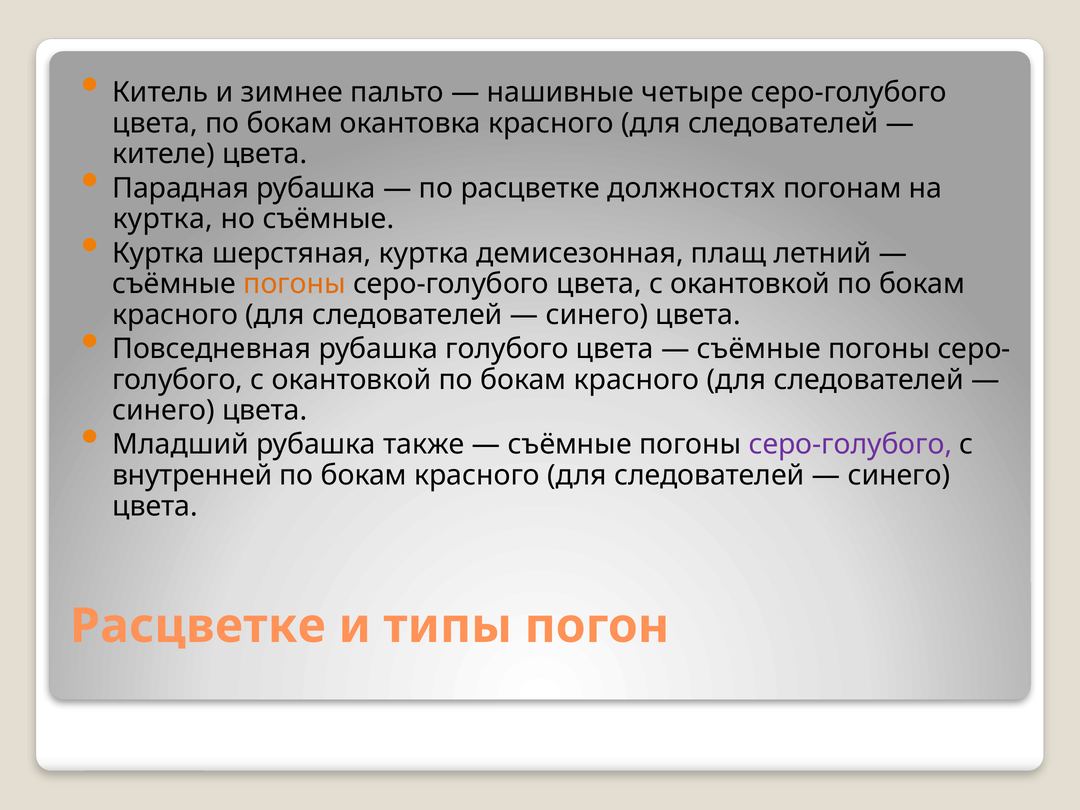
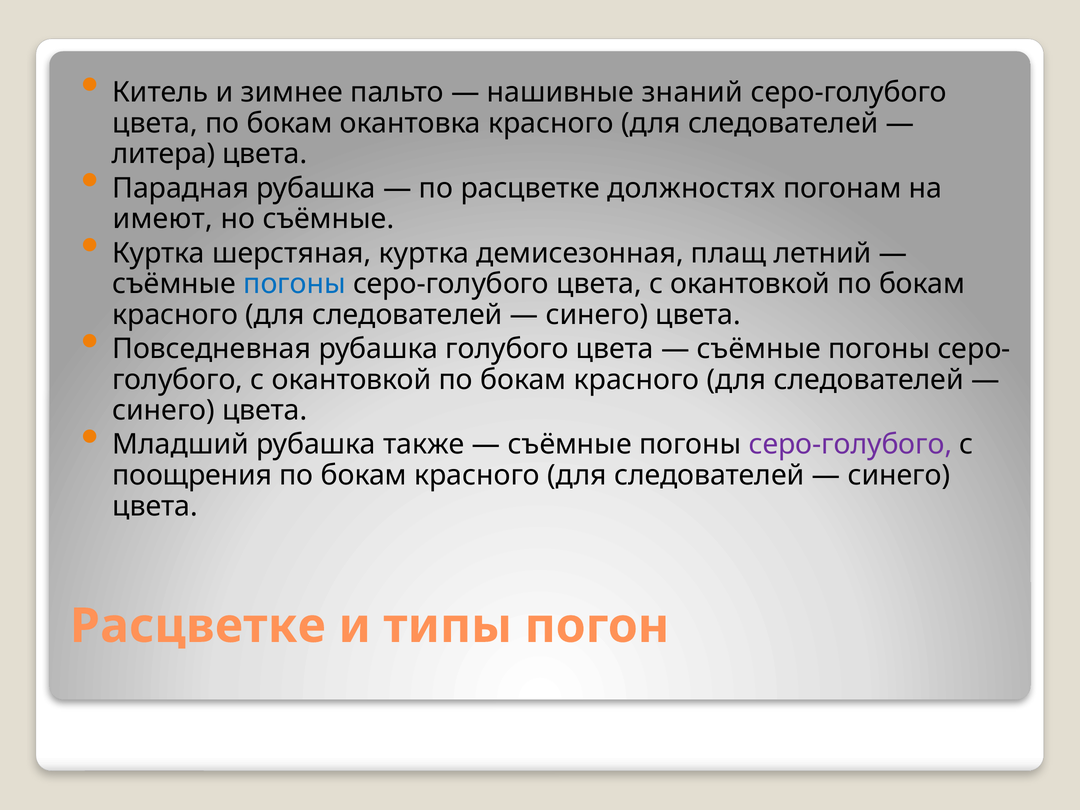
четыре: четыре -> знаний (692, 93)
кителе: кителе -> литера (164, 154)
куртка: куртка -> имеют (163, 219)
погоны colour: orange -> blue (295, 284)
внутренней: внутренней -> поощрения (192, 475)
